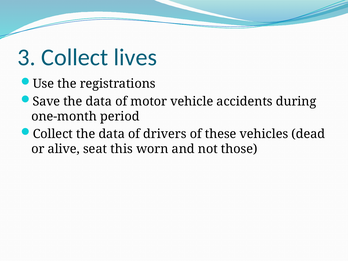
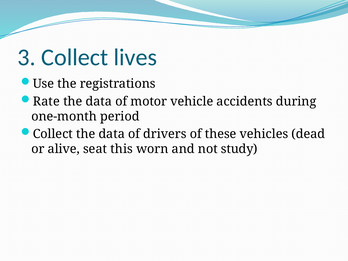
Save: Save -> Rate (46, 101)
those: those -> study (239, 149)
